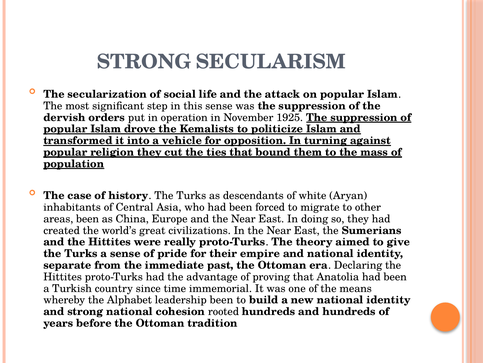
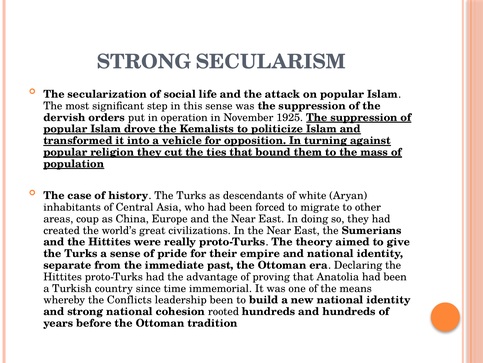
areas been: been -> coup (88, 218)
Alphabet: Alphabet -> Conflicts (129, 299)
